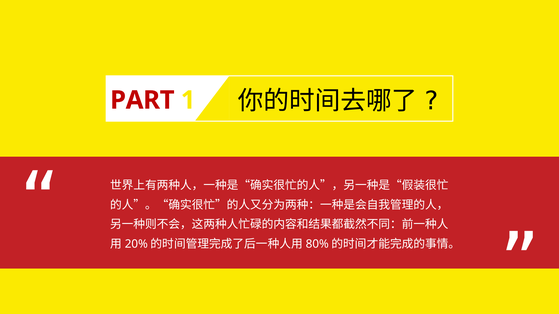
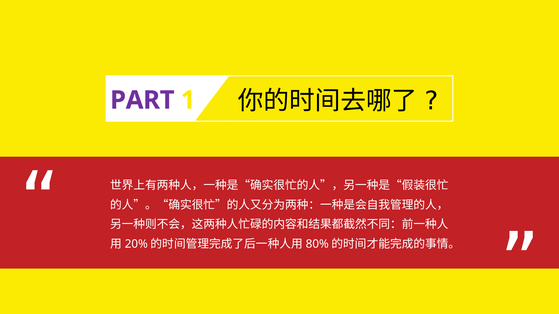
PART colour: red -> purple (142, 100)
